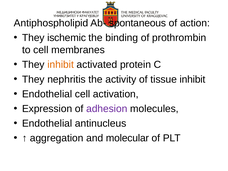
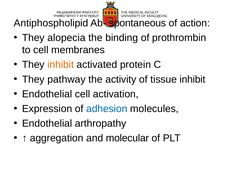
ischemic: ischemic -> alopecia (66, 38)
nephritis: nephritis -> pathway (66, 79)
adhesion colour: purple -> blue (107, 109)
antinucleus: antinucleus -> arthropathy (101, 123)
